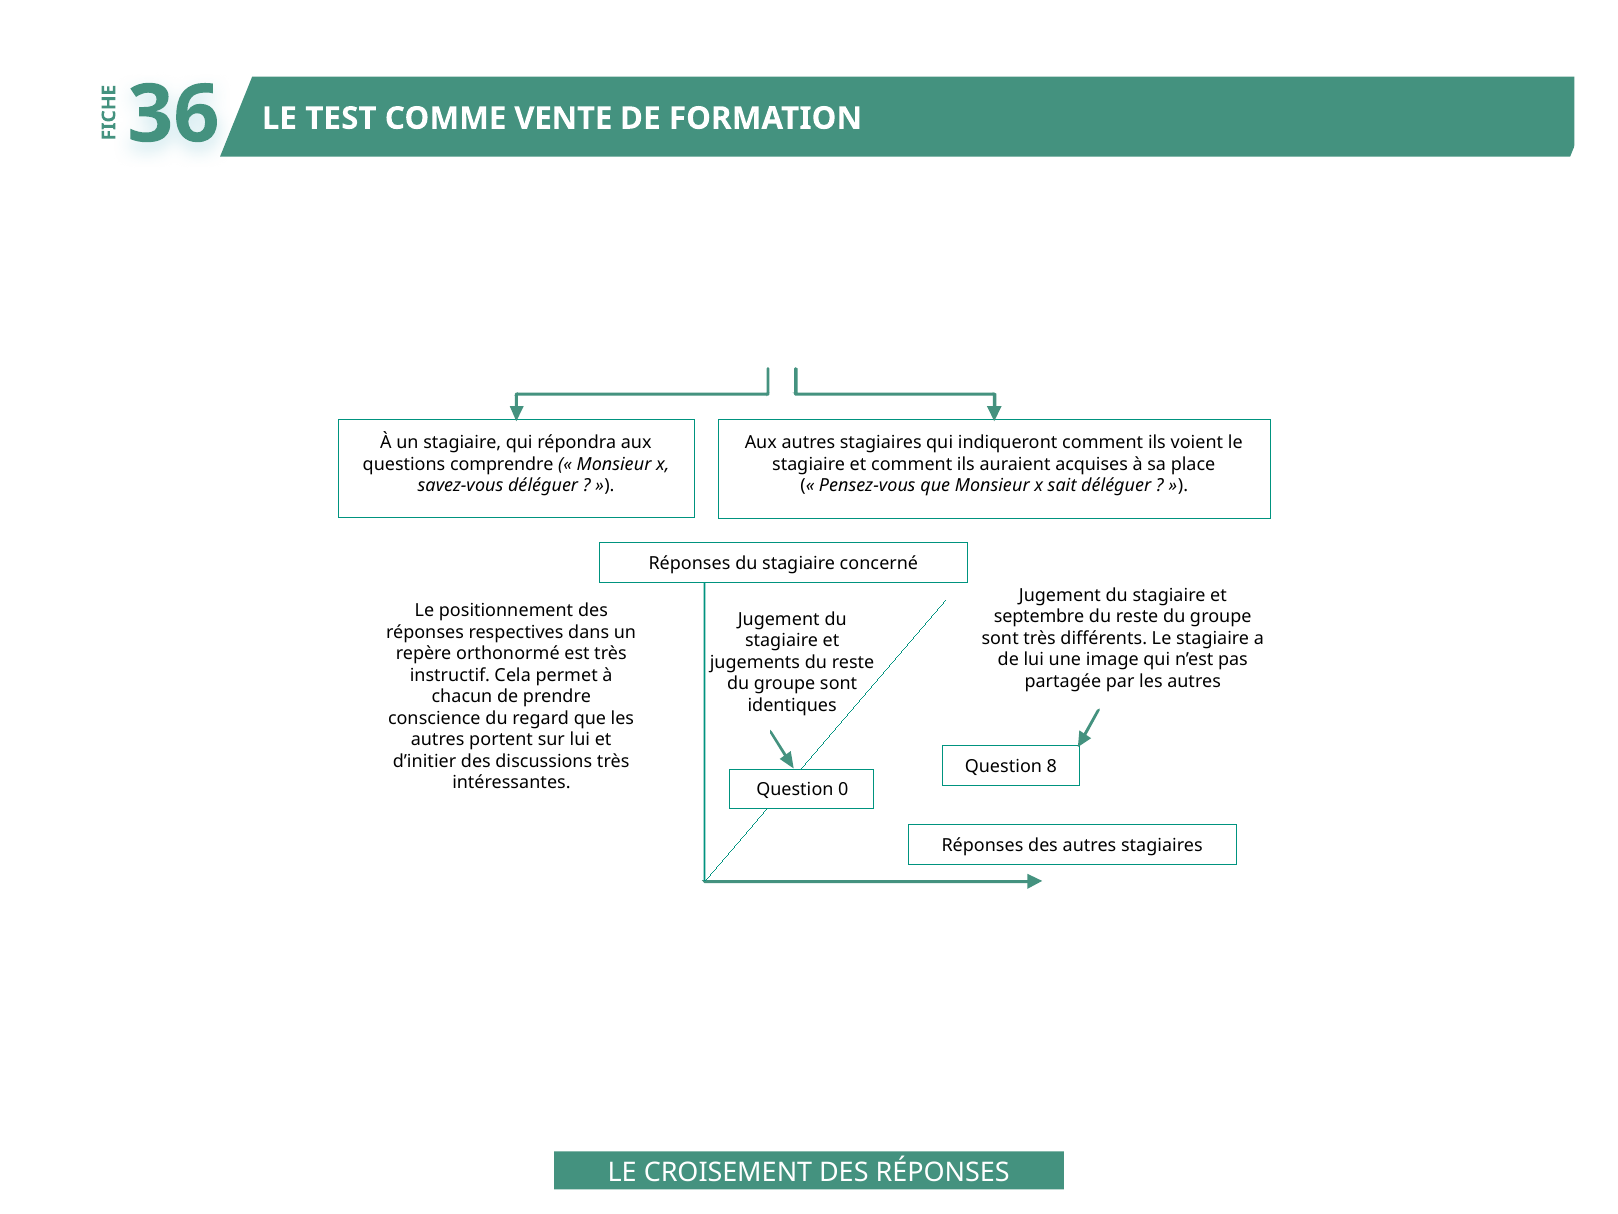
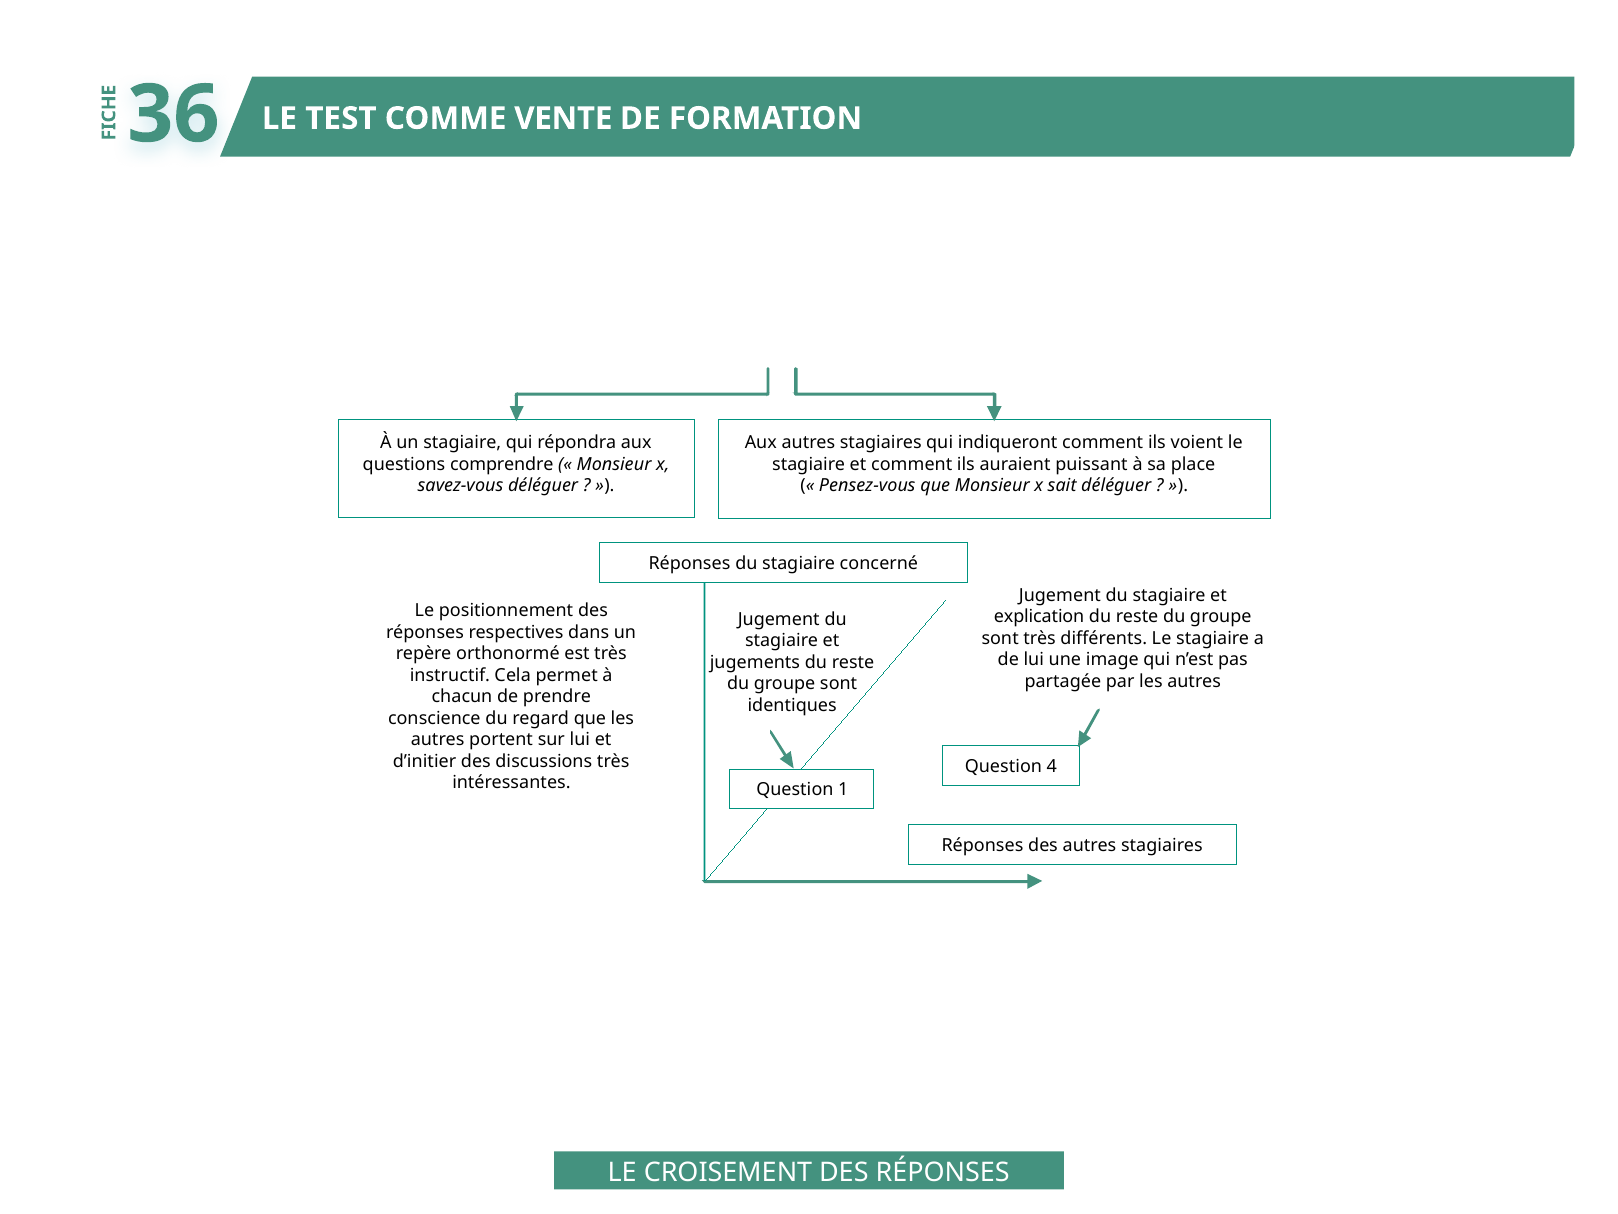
acquises: acquises -> puissant (1091, 464)
septembre: septembre -> explication (1039, 617)
8: 8 -> 4 (1052, 767)
0: 0 -> 1 (843, 789)
